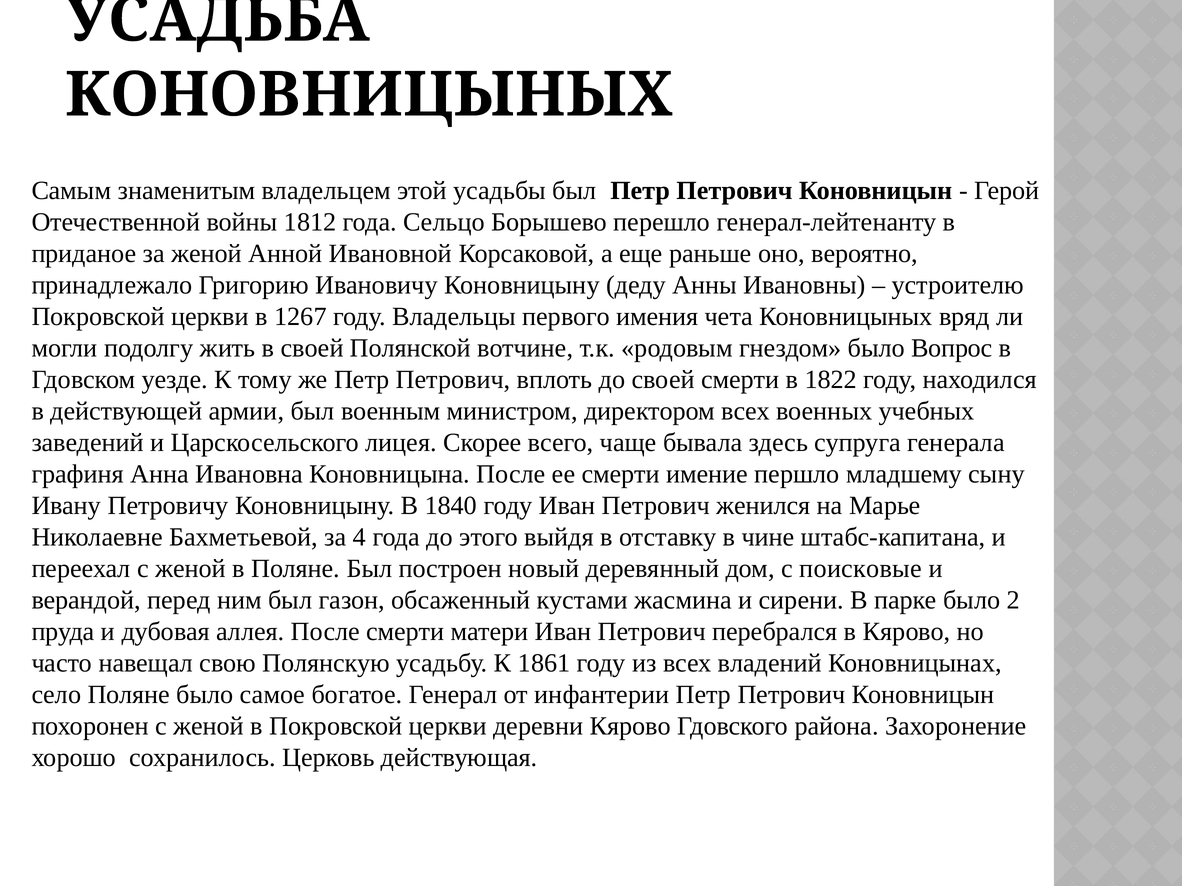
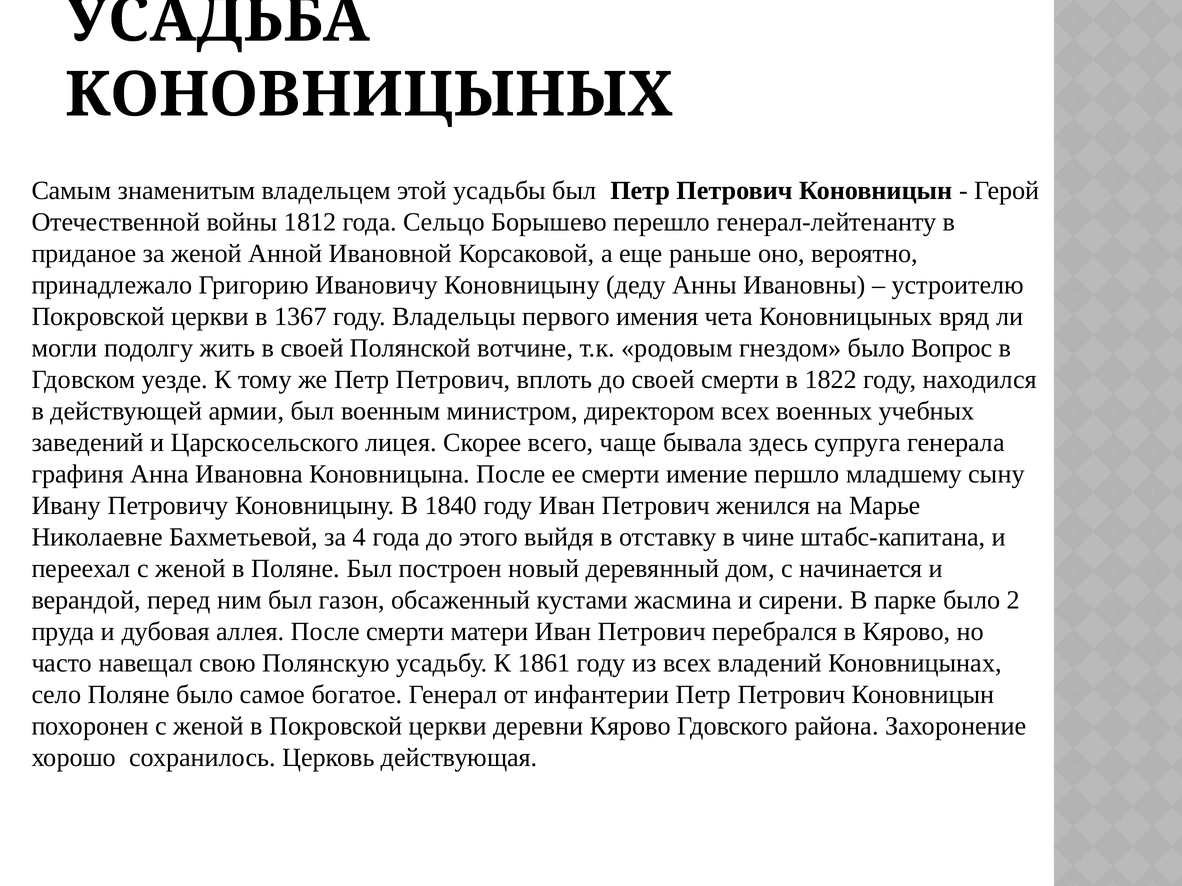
1267: 1267 -> 1367 (300, 317)
поисковые: поисковые -> начинается (861, 569)
